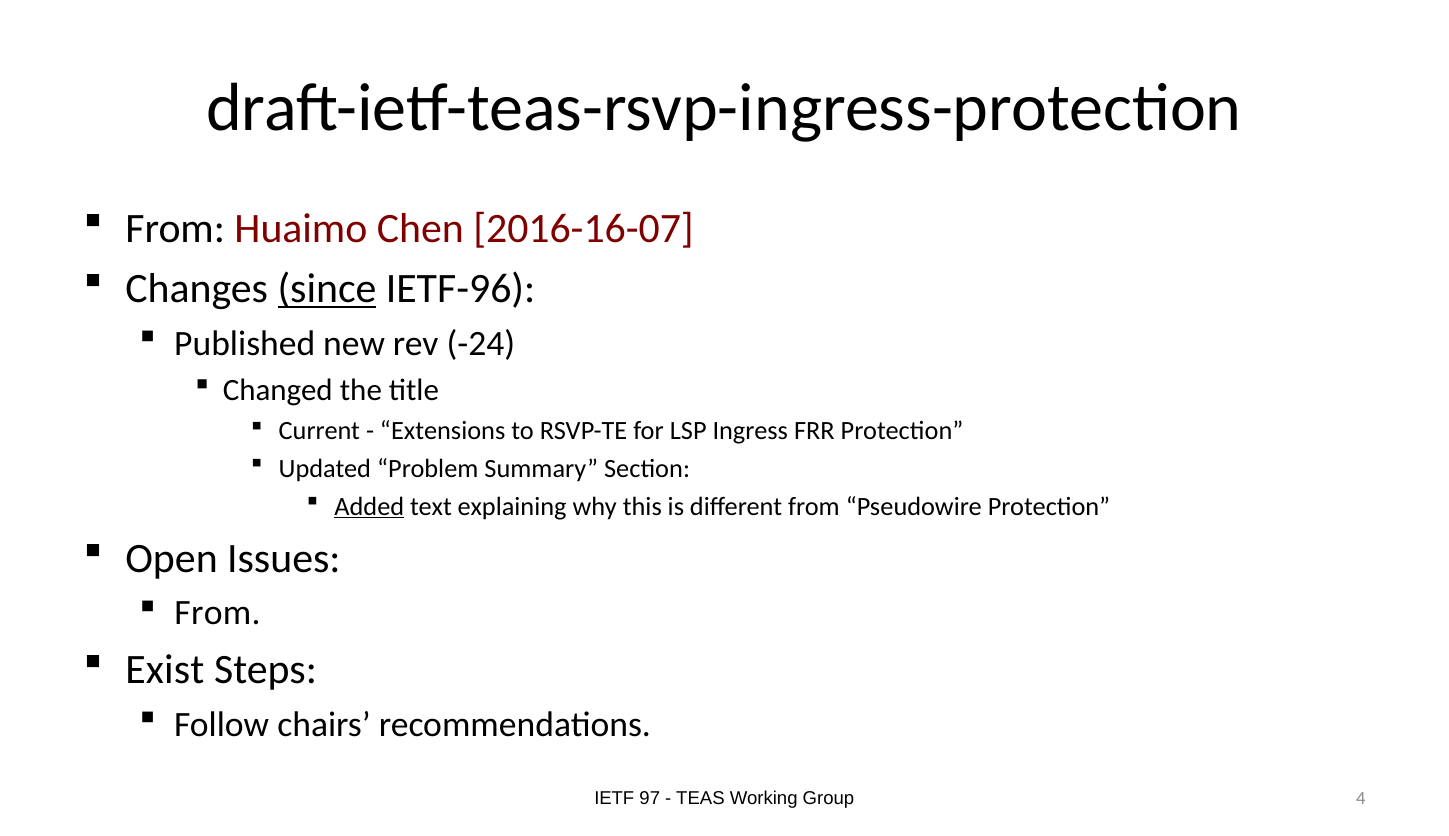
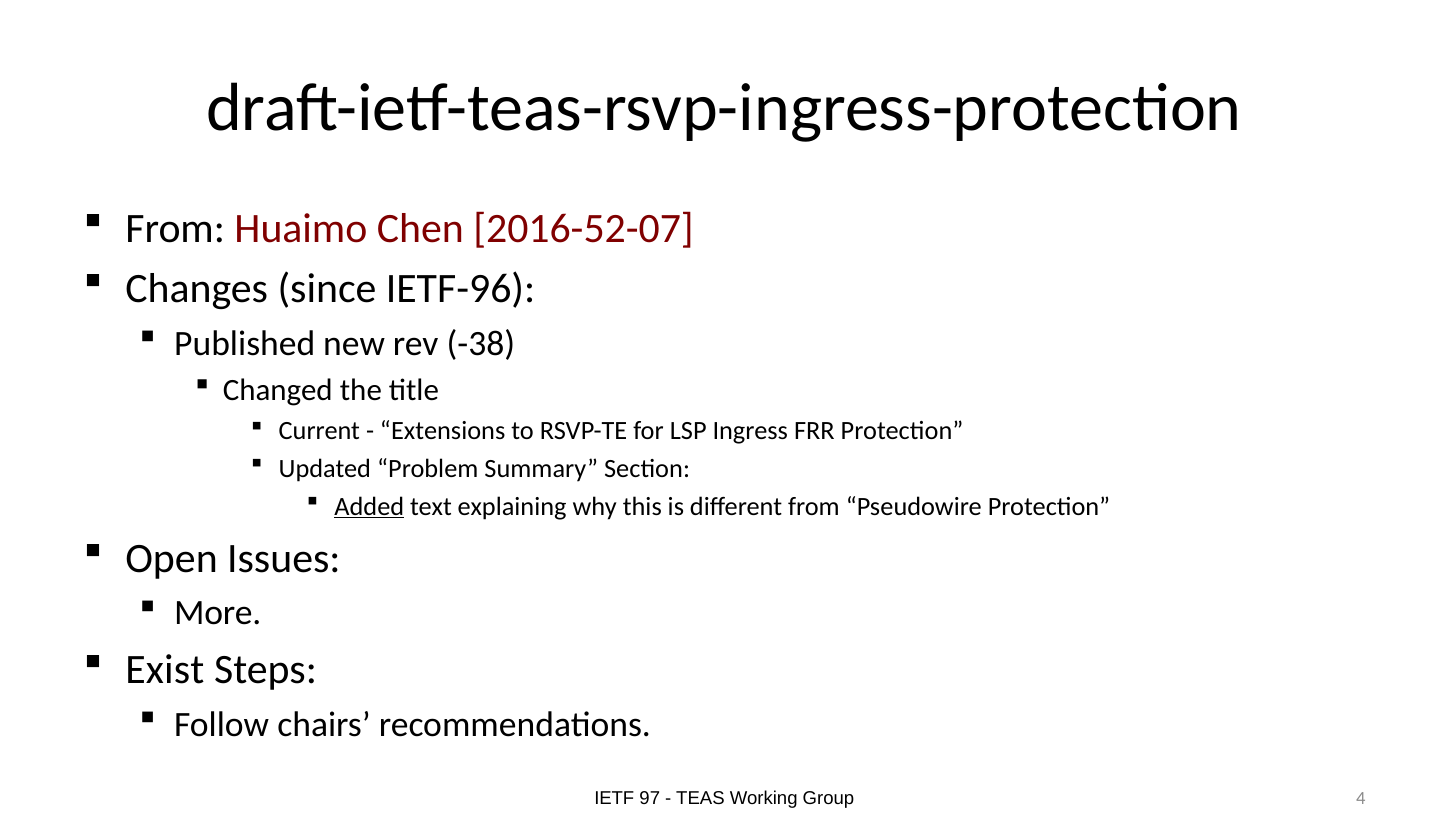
2016-16-07: 2016-16-07 -> 2016-52-07 (584, 229)
since underline: present -> none (327, 289)
-24: -24 -> -38 (481, 343)
From: From -> More (218, 613)
